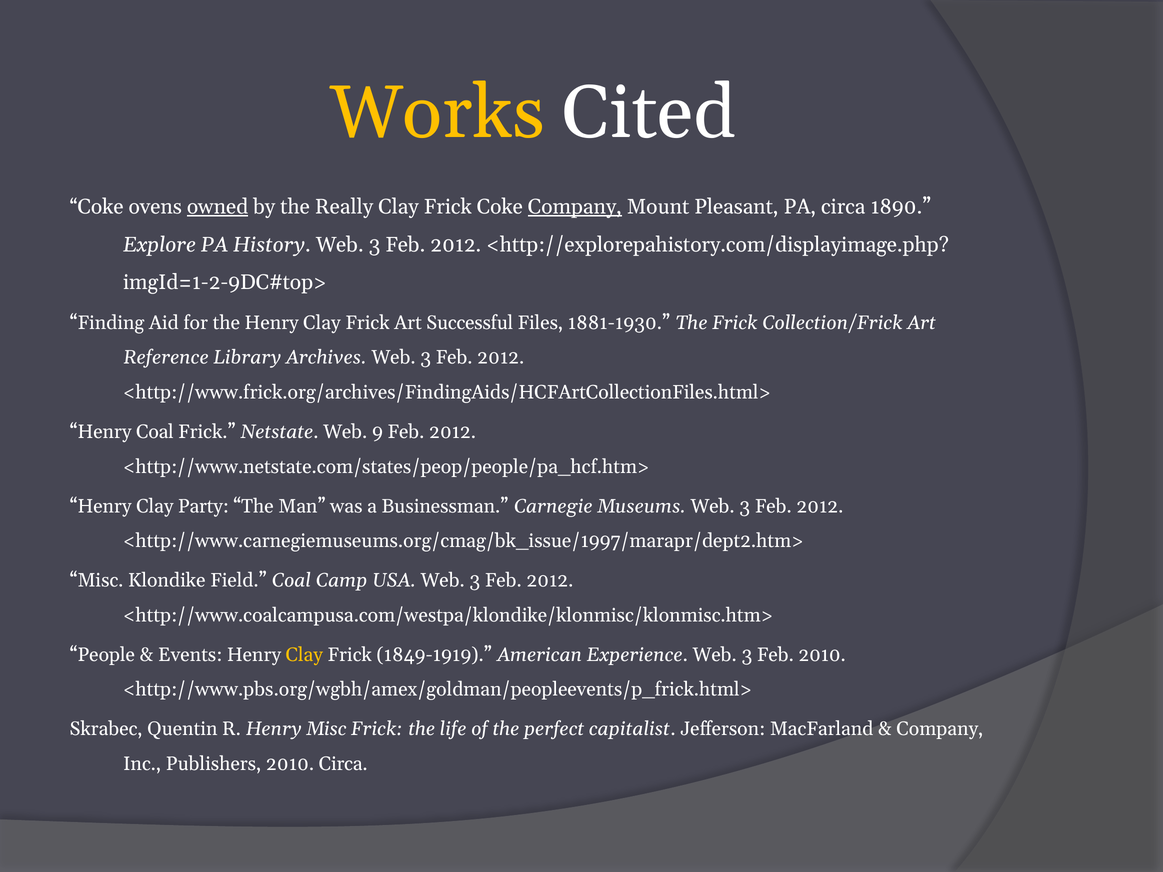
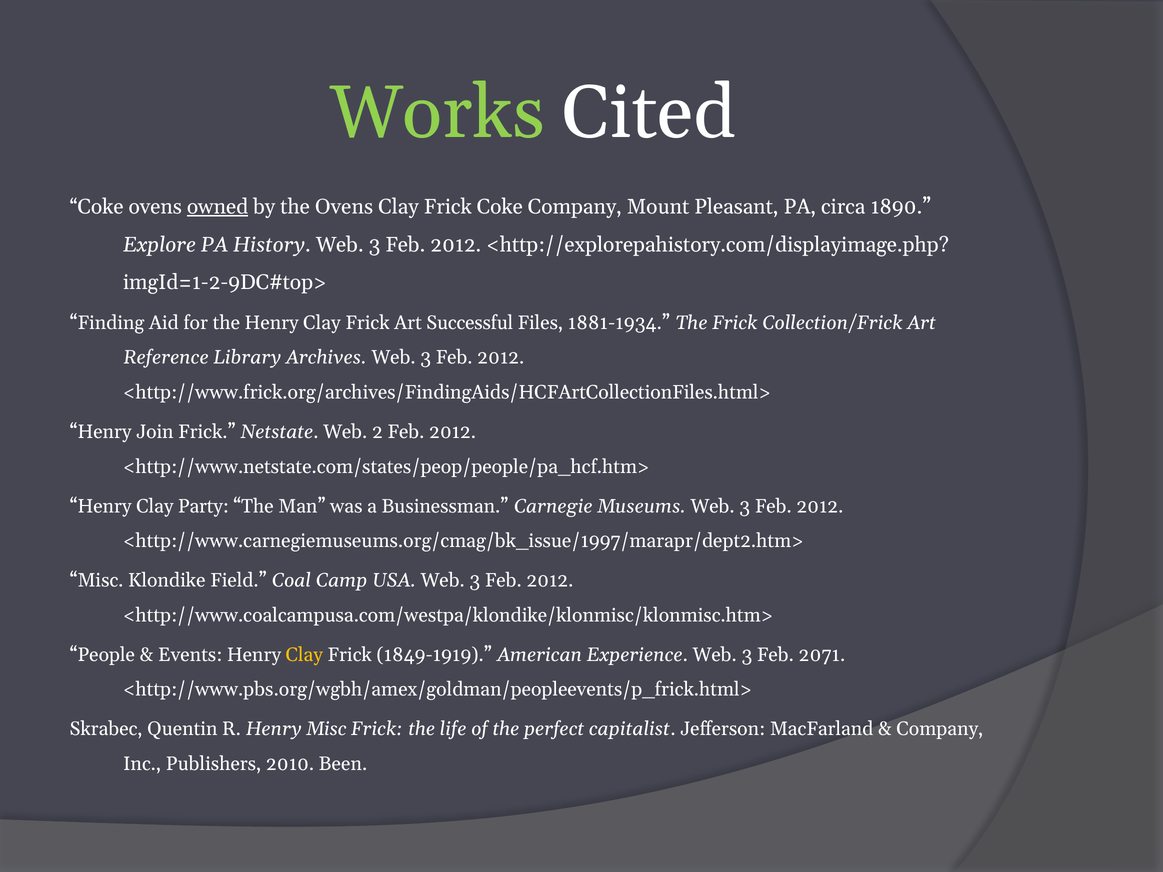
Works colour: yellow -> light green (437, 113)
the Really: Really -> Ovens (344, 207)
Company underline: present -> none (575, 207)
1881-1930: 1881-1930 -> 1881-1934 (619, 323)
Henry Coal: Coal -> Join (155, 432)
9: 9 -> 2 (378, 432)
Feb 2010: 2010 -> 2071 (822, 655)
2010 Circa: Circa -> Been (343, 764)
